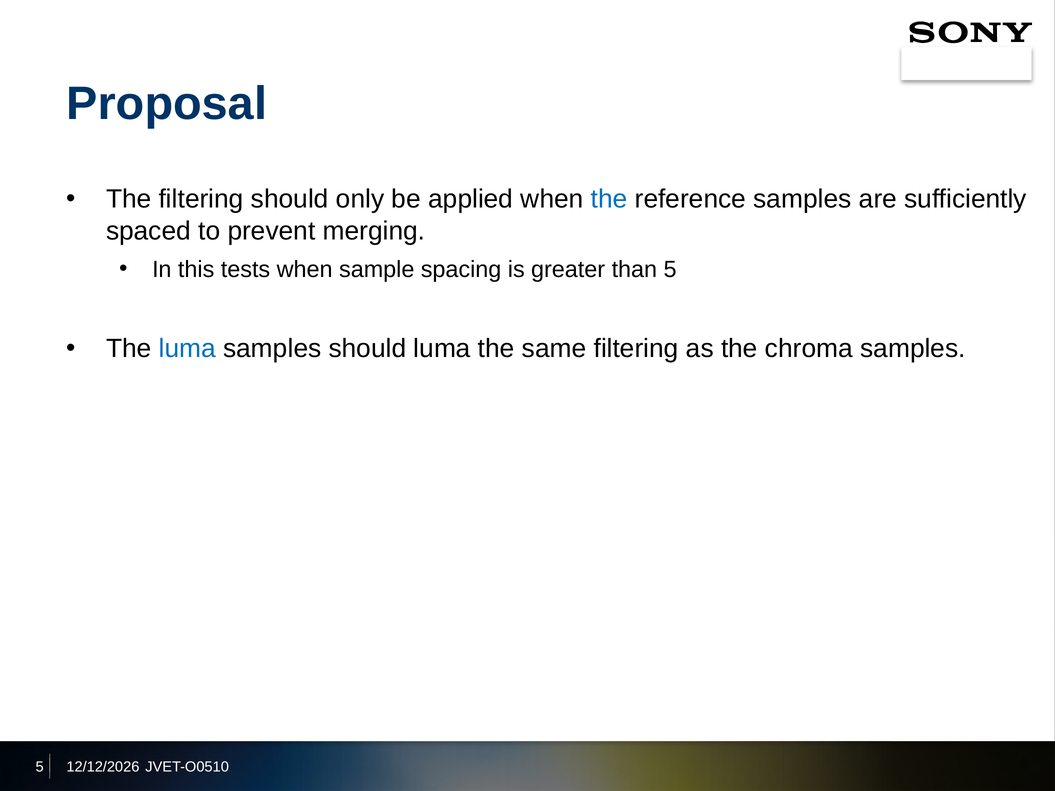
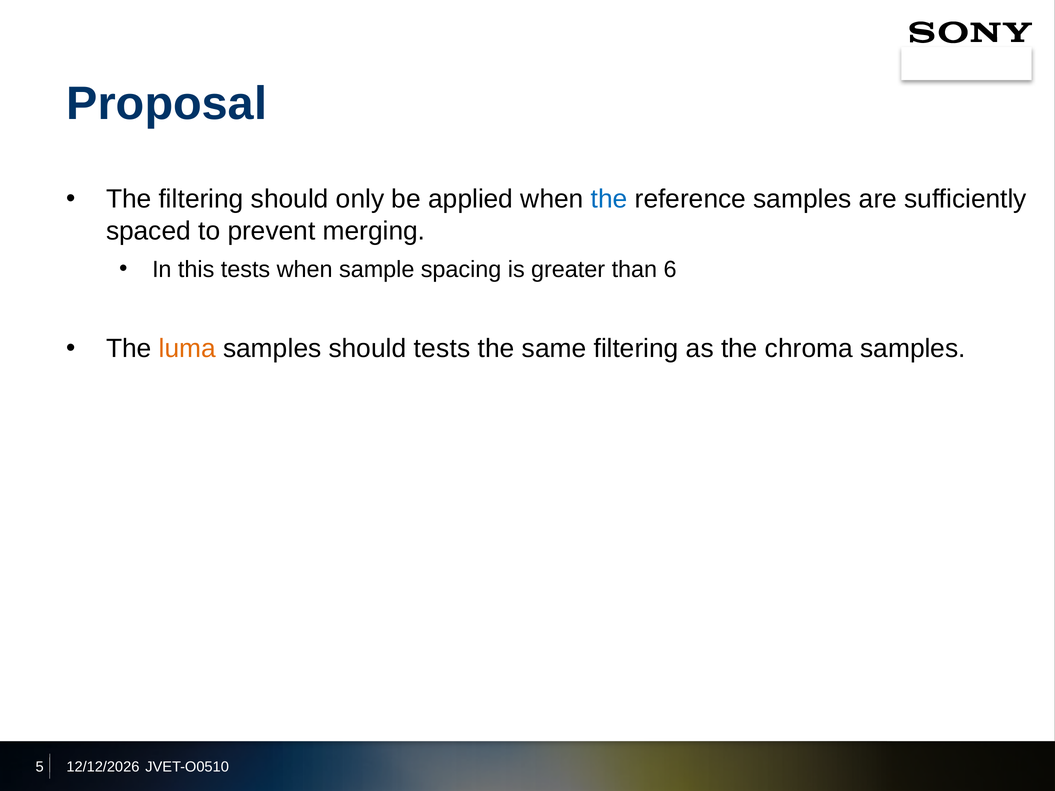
than 5: 5 -> 6 (670, 269)
luma colour: blue -> orange (187, 349)
should luma: luma -> tests (442, 349)
